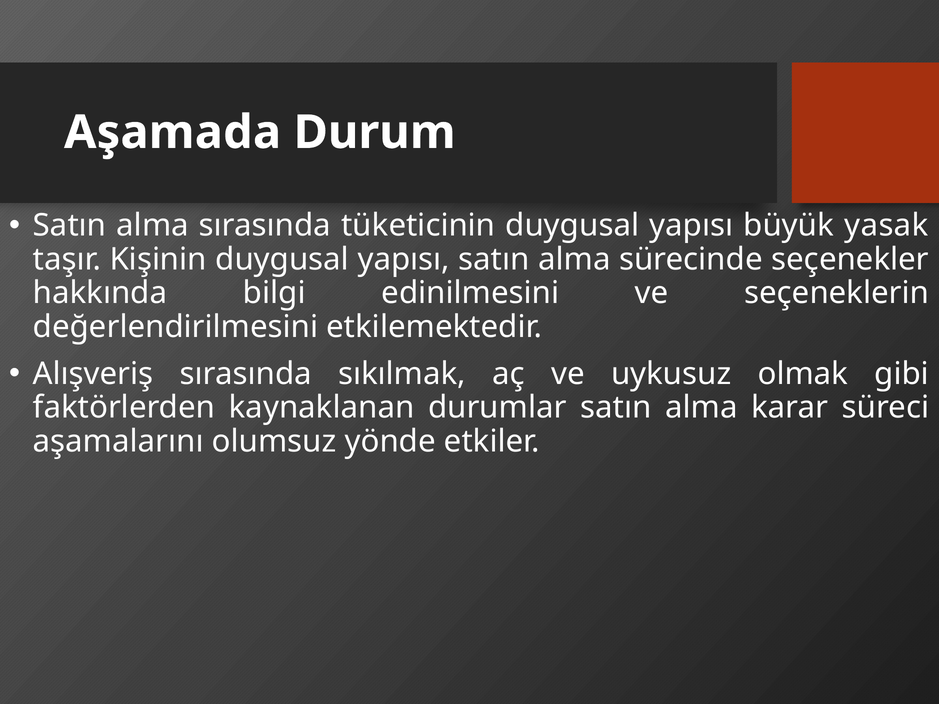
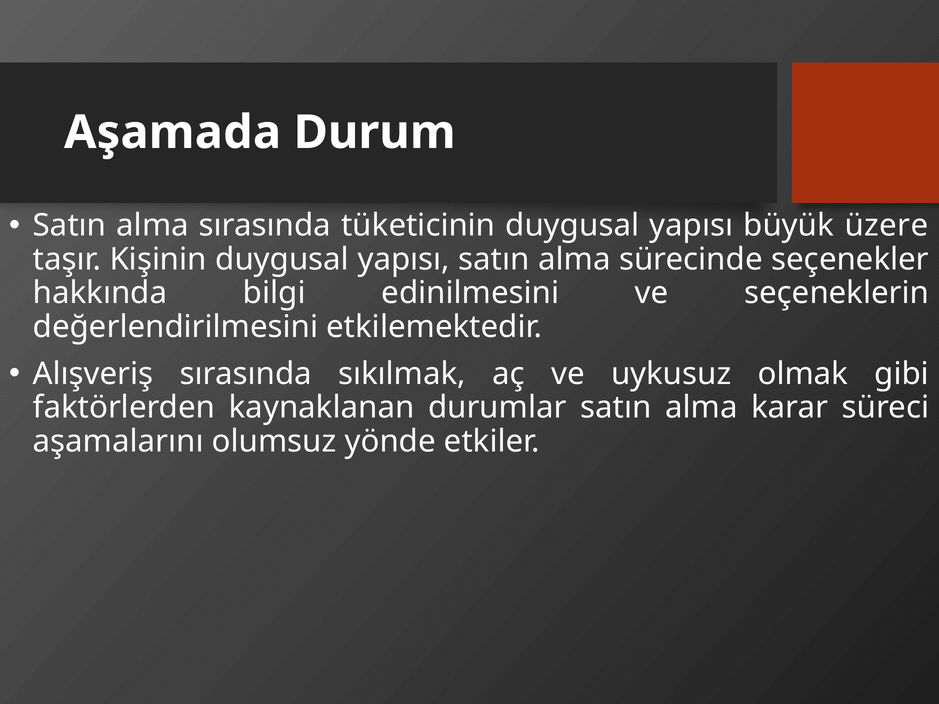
yasak: yasak -> üzere (886, 226)
